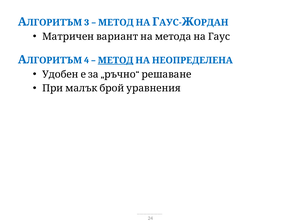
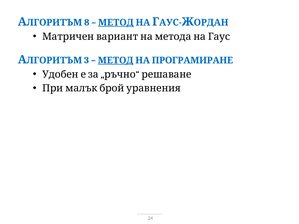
3: 3 -> 8 (87, 23)
МЕТОД underline: none -> present (116, 23)
4: 4 -> 3 (87, 60)
НЕОПРЕДЕЛЕНА: НЕОПРЕДЕЛЕНА -> ПРОГРАМИРАНЕ (192, 60)
